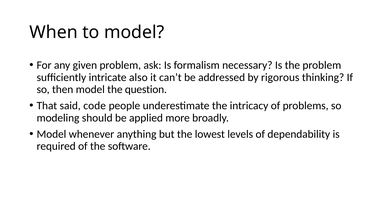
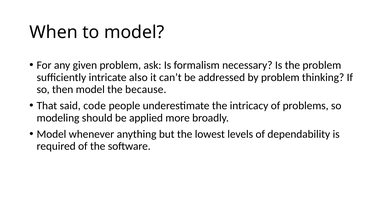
by rigorous: rigorous -> problem (280, 77)
question: question -> because (146, 90)
